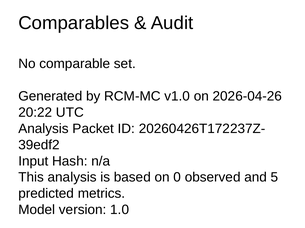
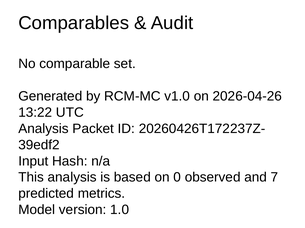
20:22: 20:22 -> 13:22 (35, 113)
5: 5 -> 7 (275, 178)
